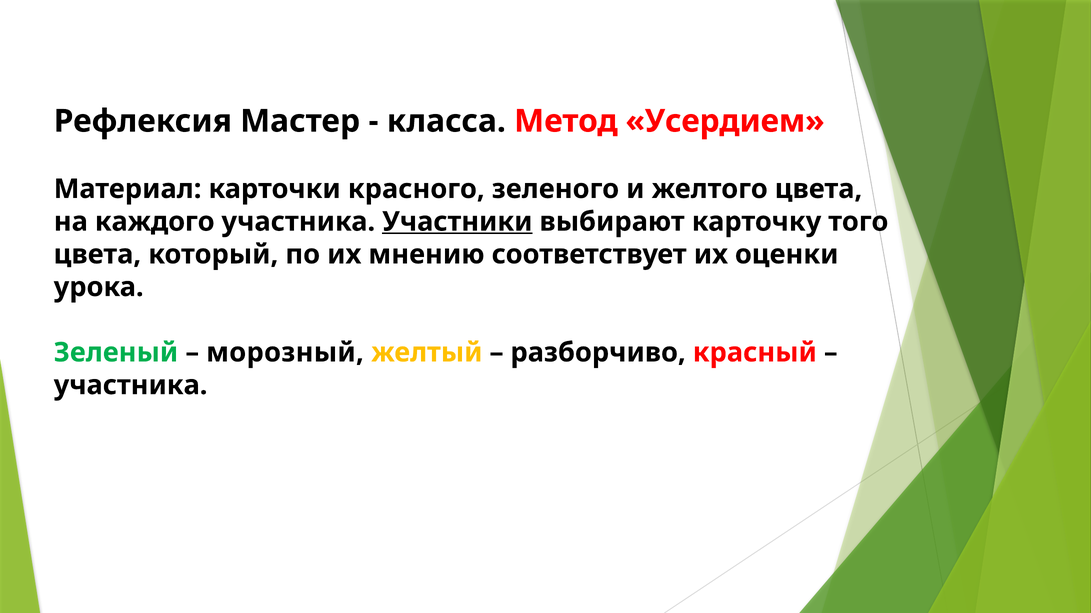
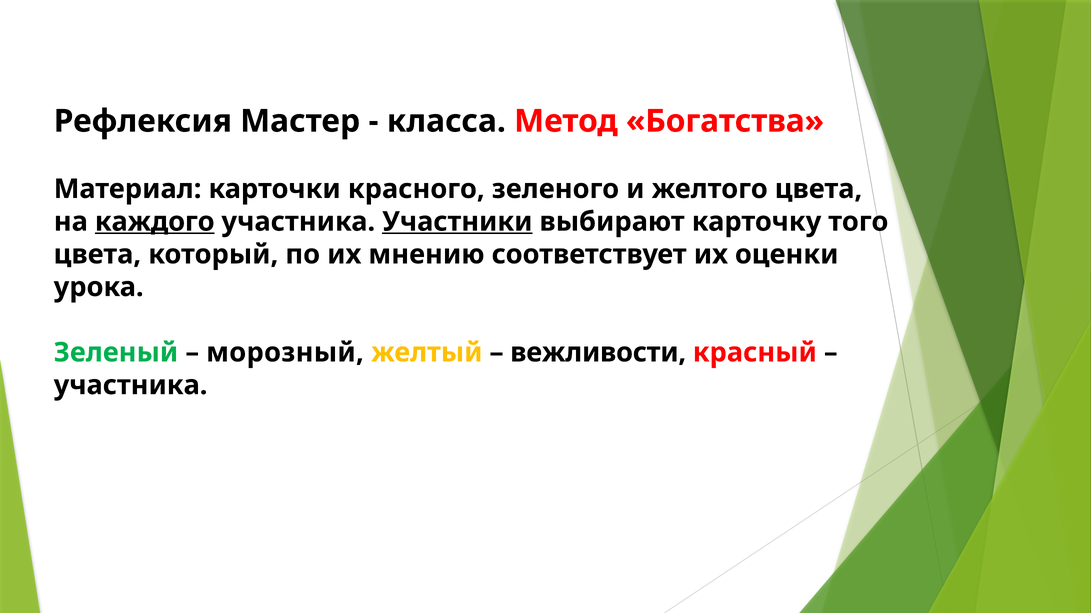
Усердием: Усердием -> Богатства (725, 121)
каждого underline: none -> present (155, 222)
разборчиво: разборчиво -> вежливости (598, 353)
